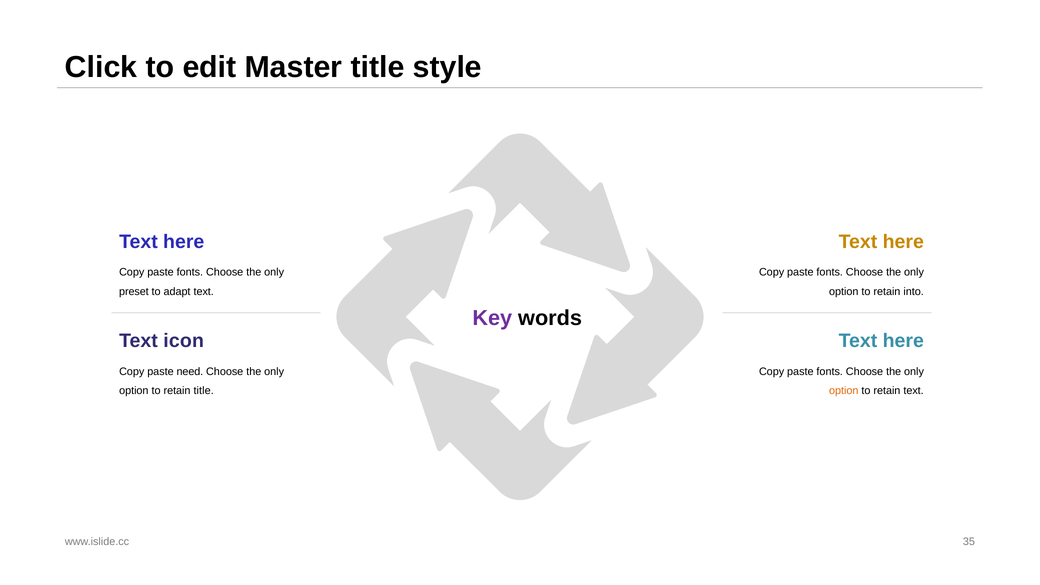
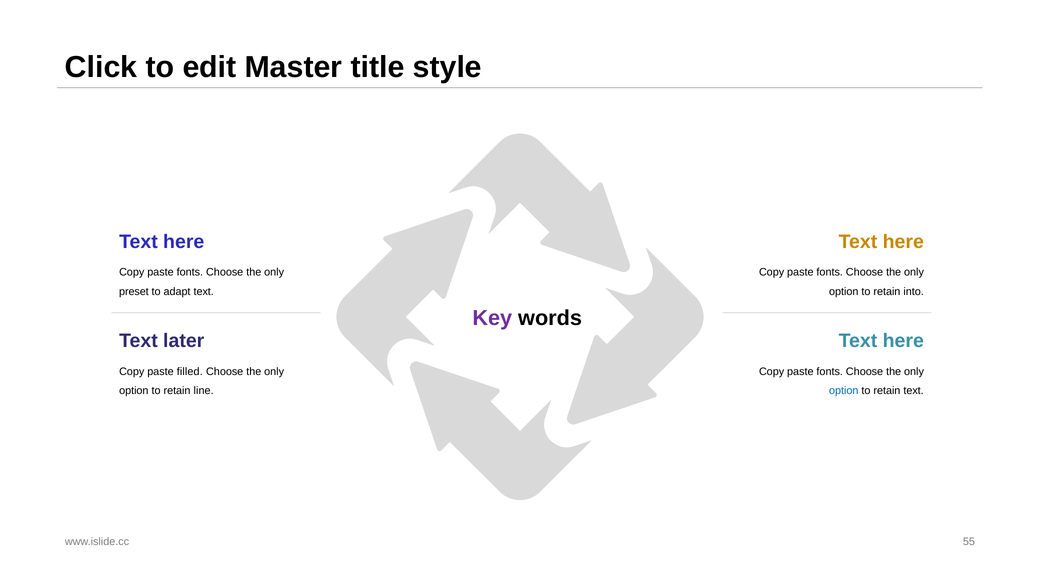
icon: icon -> later (184, 341)
need: need -> filled (190, 371)
retain title: title -> line (204, 391)
option colour: orange -> blue (844, 391)
35: 35 -> 55 (969, 542)
